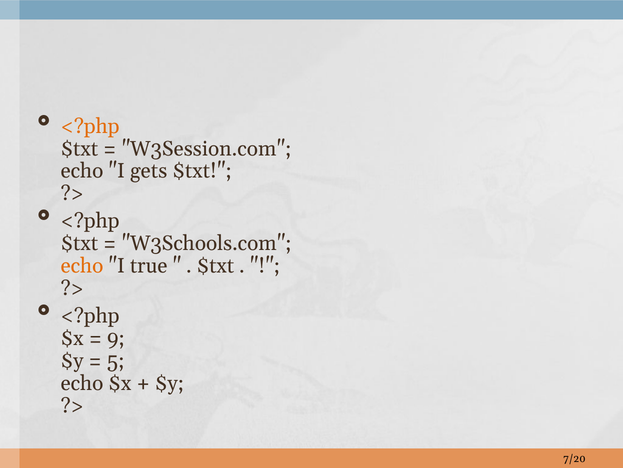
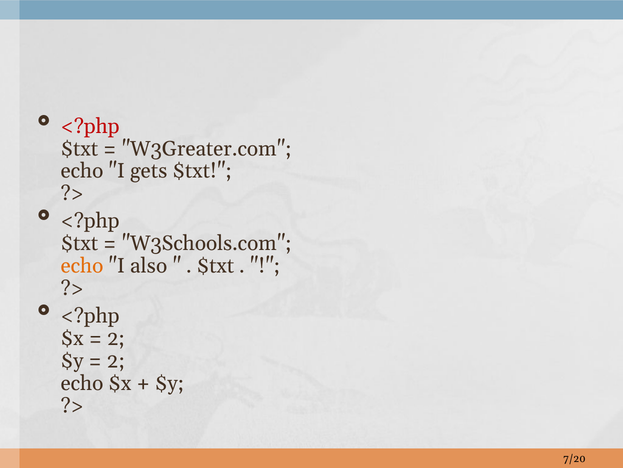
<?php colour: orange -> red (90, 126)
W3Session.com: W3Session.com -> W3Greater.com (207, 148)
true: true -> also (149, 265)
9: 9 -> 2 (116, 338)
5: 5 -> 2 (116, 360)
